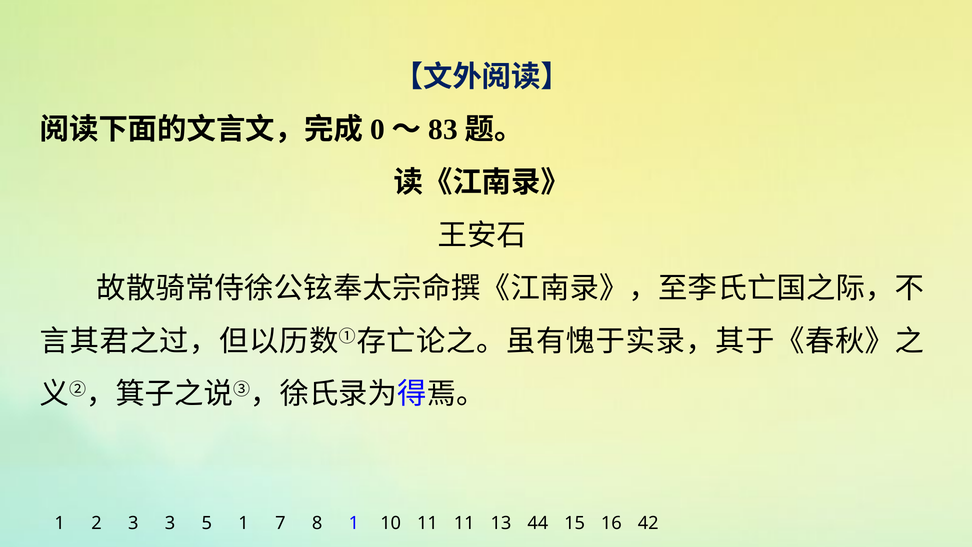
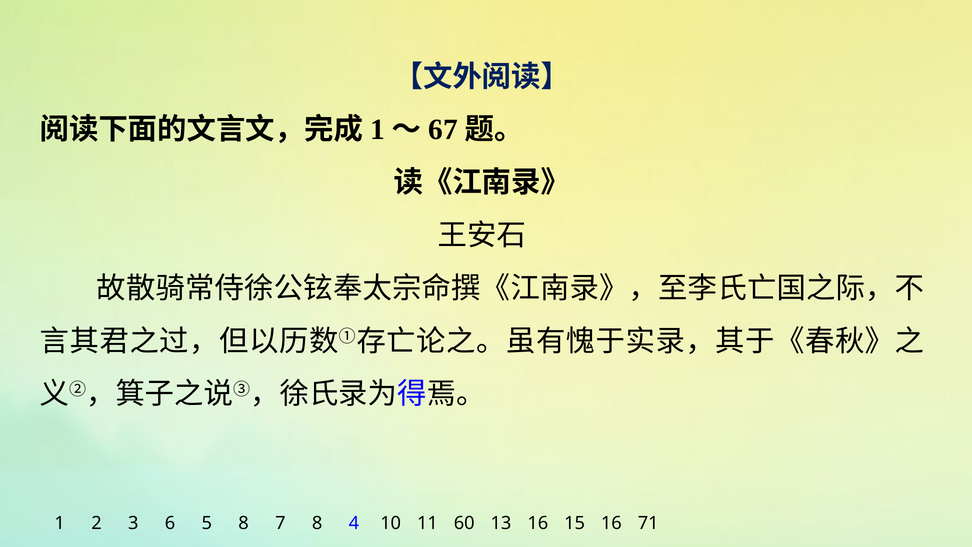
0: 0 -> 1 (378, 130)
83: 83 -> 67 (443, 130)
3 3: 3 -> 6 (170, 523)
5 1: 1 -> 8 (244, 523)
8 1: 1 -> 4 (354, 523)
10 11: 11 -> 60 (464, 523)
13 44: 44 -> 16 (538, 523)
42: 42 -> 71 (648, 523)
